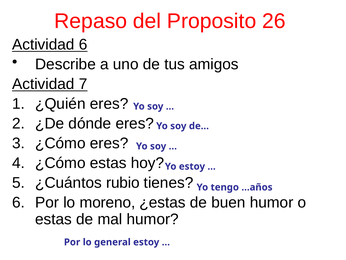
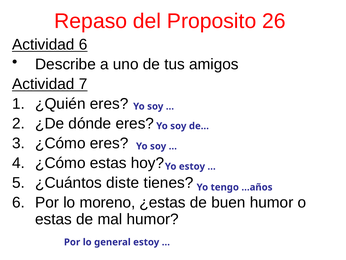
rubio: rubio -> diste (123, 182)
